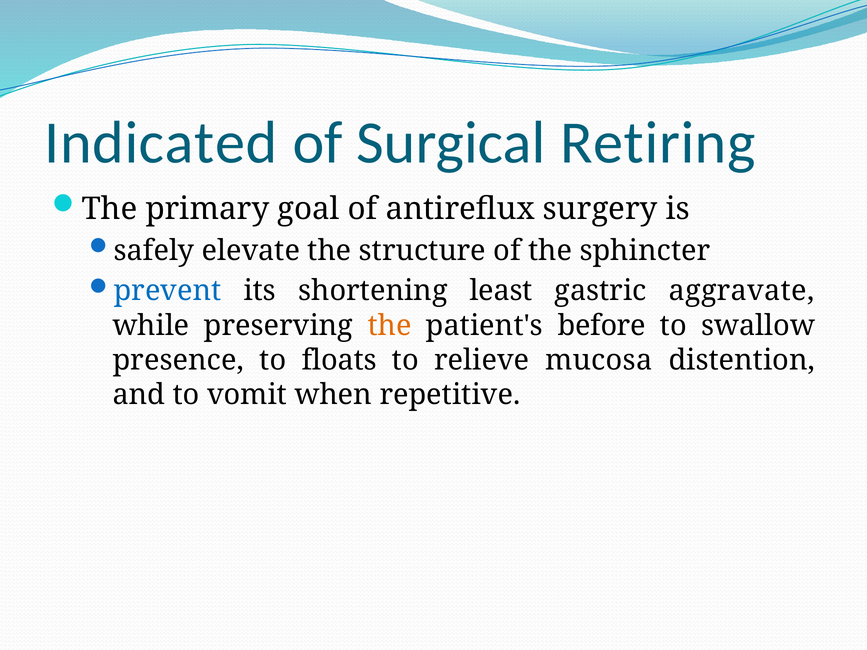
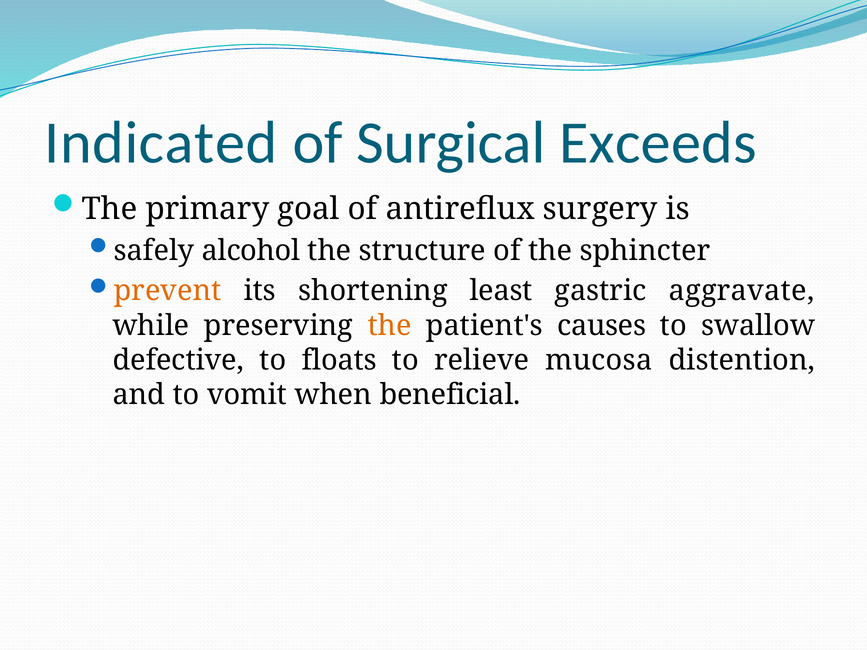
Retiring: Retiring -> Exceeds (658, 143)
elevate: elevate -> alcohol (251, 251)
prevent colour: blue -> orange (168, 291)
before: before -> causes (602, 326)
presence: presence -> defective (178, 360)
repetitive: repetitive -> beneficial (450, 395)
